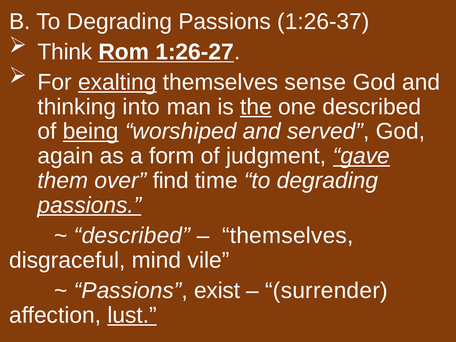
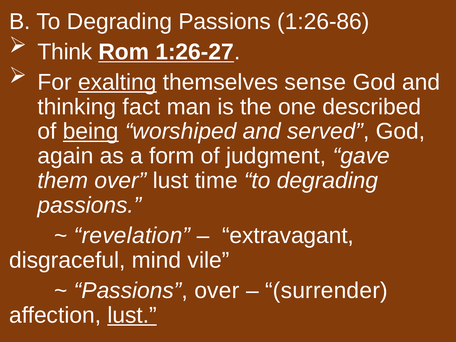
1:26-37: 1:26-37 -> 1:26-86 (323, 22)
into: into -> fact (141, 107)
the underline: present -> none (256, 107)
gave underline: present -> none (361, 156)
over find: find -> lust (171, 181)
passions underline: present -> none (90, 205)
described: described -> revelation (132, 236)
themselves: themselves -> extravagant (288, 236)
Passions exist: exist -> over (217, 291)
